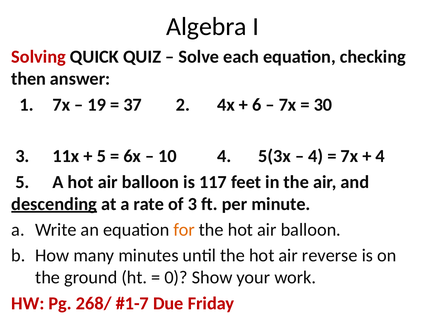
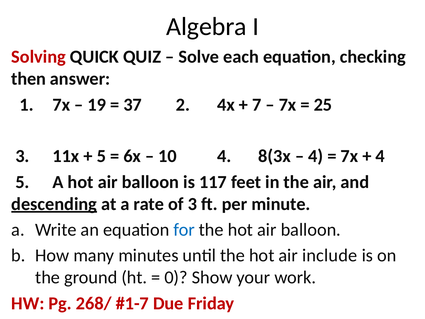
6: 6 -> 7 (257, 105)
30: 30 -> 25 (323, 105)
5(3x: 5(3x -> 8(3x (275, 156)
for colour: orange -> blue (184, 230)
reverse: reverse -> include (330, 255)
